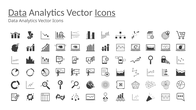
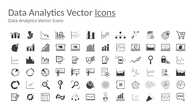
Data underline: present -> none (17, 13)
